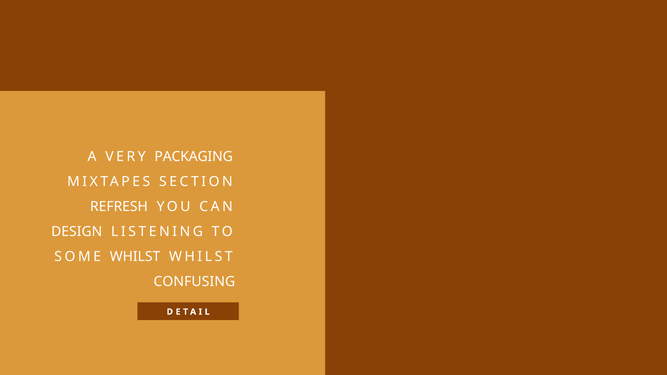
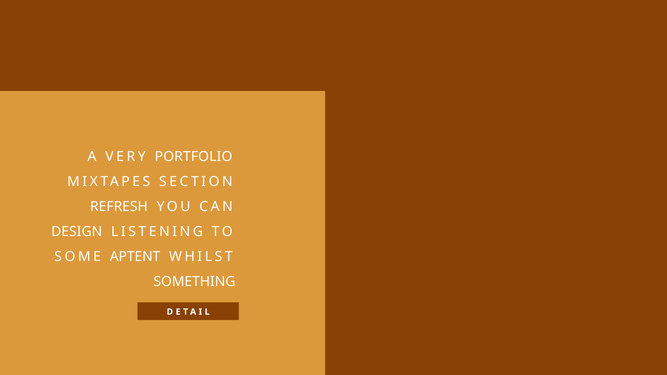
PACKAGING: PACKAGING -> PORTFOLIO (194, 157)
SOME WHILST: WHILST -> APTENT (135, 257)
CONFUSING: CONFUSING -> SOMETHING (194, 282)
